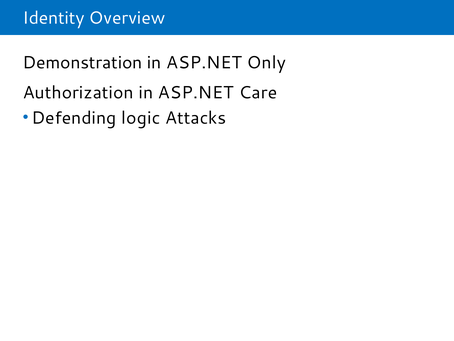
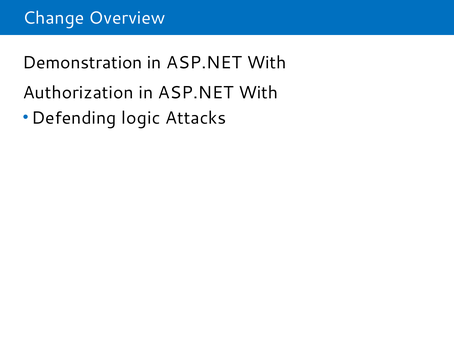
Identity: Identity -> Change (54, 18)
Only: Only -> With (266, 63)
Authorization in ASP.NET Care: Care -> With (258, 93)
